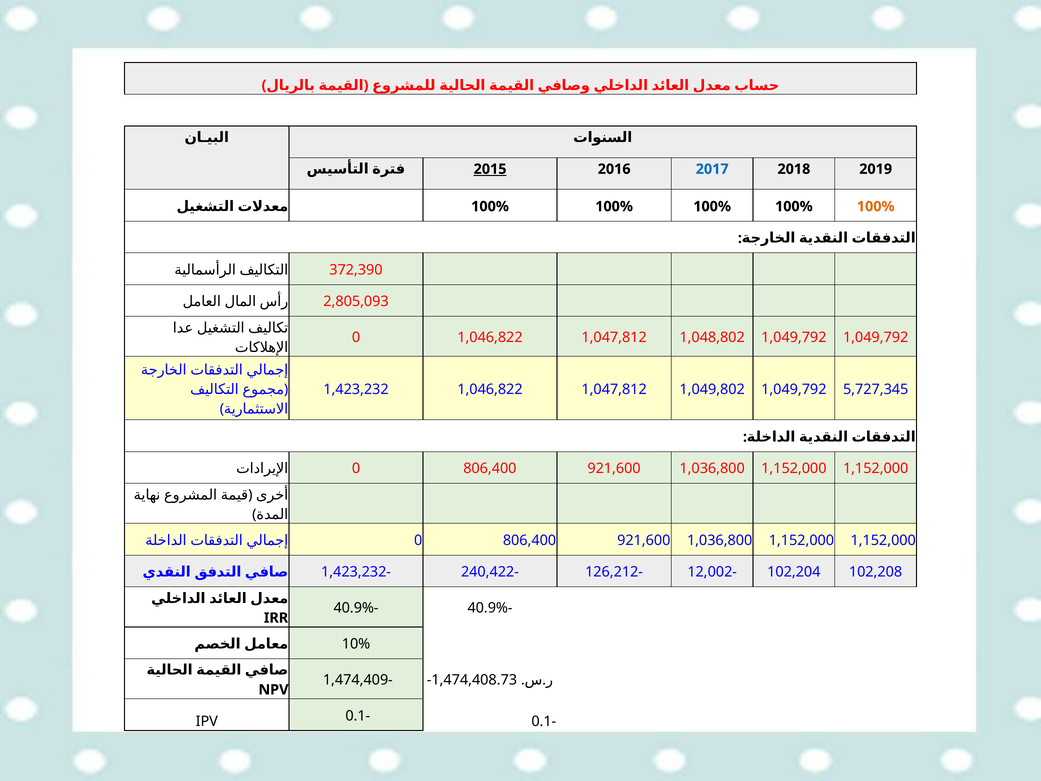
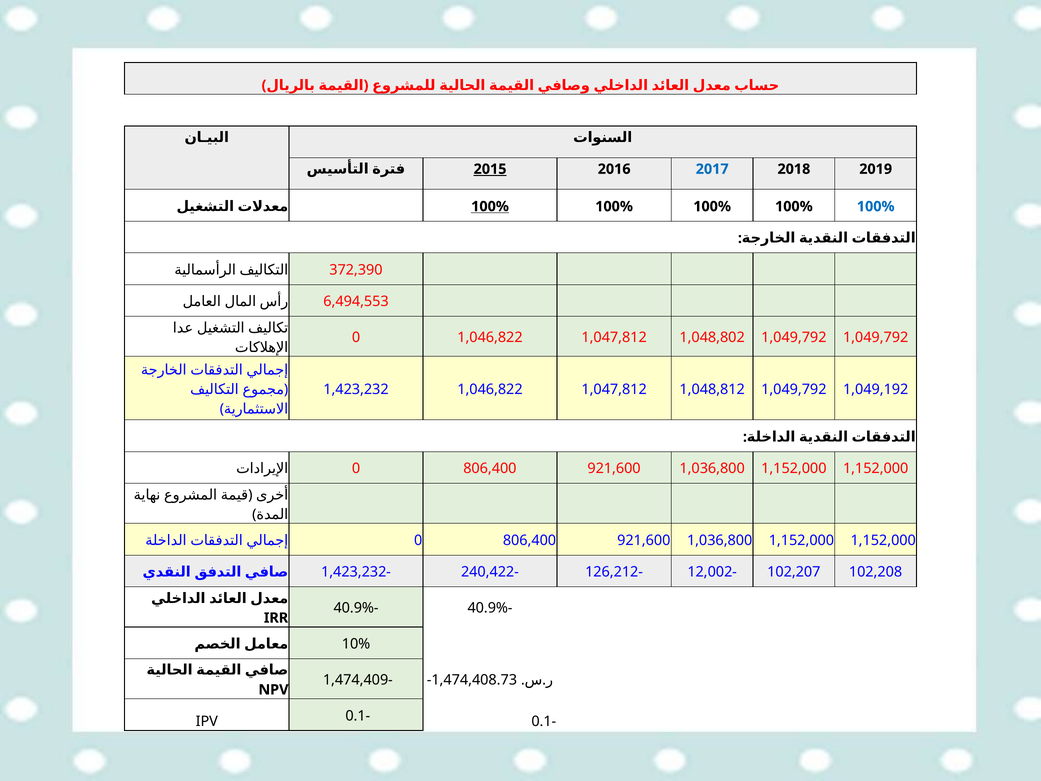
100% underline: none -> present (490, 206)
100% colour: orange -> blue (876, 206)
2,805,093: 2,805,093 -> 6,494,553 (356, 302)
1,049,802: 1,049,802 -> 1,048,812 (712, 389)
5,727,345: 5,727,345 -> 1,049,192 (876, 389)
102,204: 102,204 -> 102,207 (794, 572)
